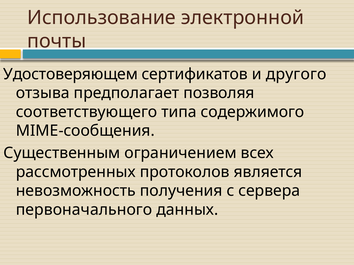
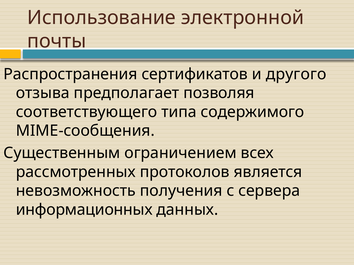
Удостоверяющем: Удостоверяющем -> Распространения (70, 74)
первоначального: первоначального -> информационных (84, 210)
